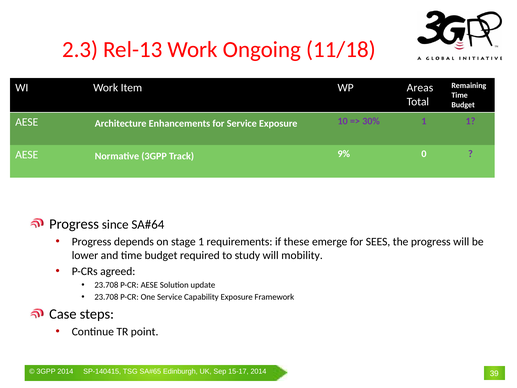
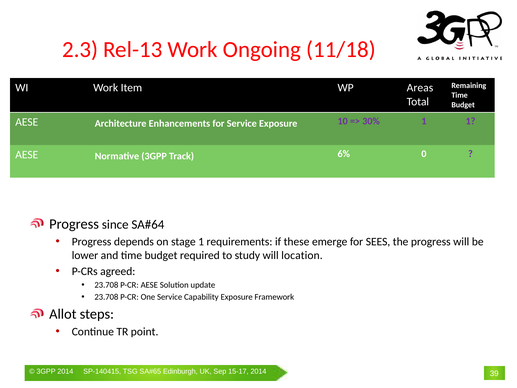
9%: 9% -> 6% (344, 154)
mobility: mobility -> location (302, 255)
Case: Case -> Allot (63, 314)
